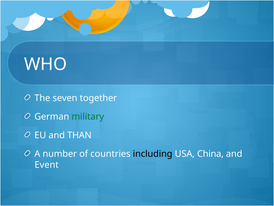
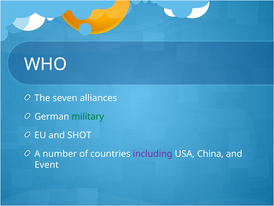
together: together -> alliances (98, 98)
THAN: THAN -> SHOT (79, 135)
including colour: black -> purple (153, 153)
